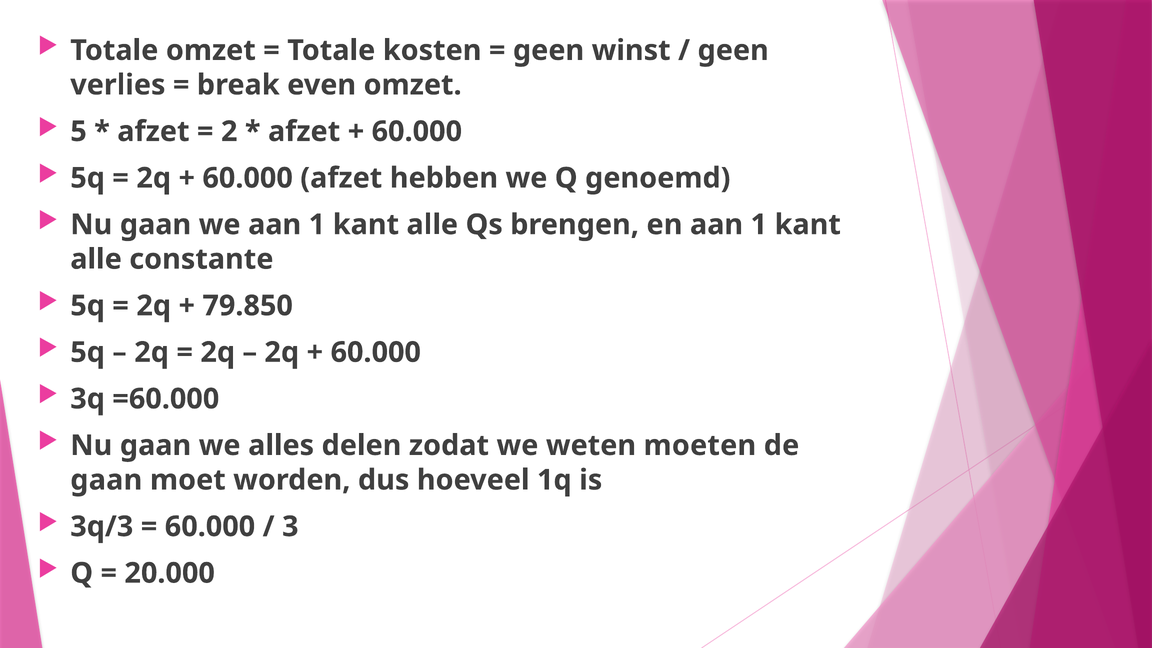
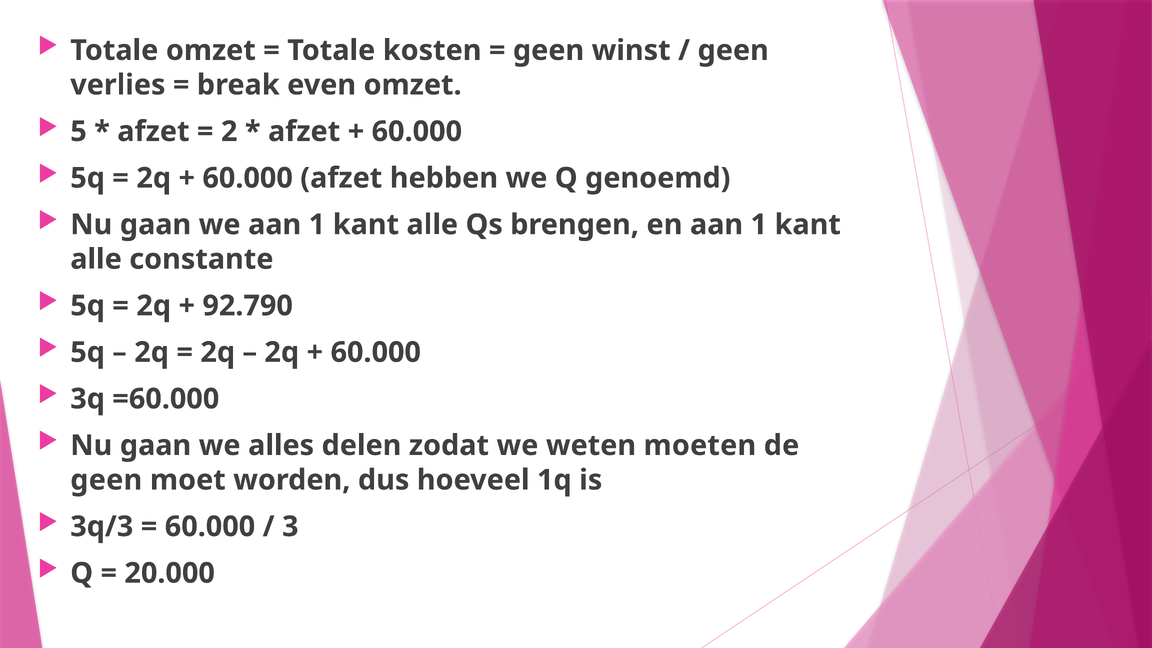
79.850: 79.850 -> 92.790 (248, 306)
gaan: gaan -> geen (106, 480)
